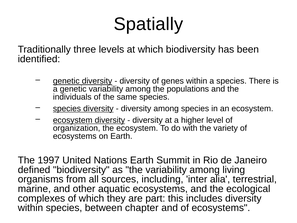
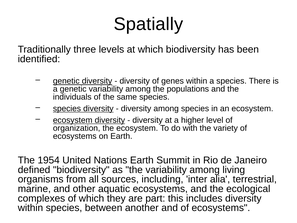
1997: 1997 -> 1954 (49, 160)
chapter: chapter -> another (142, 208)
